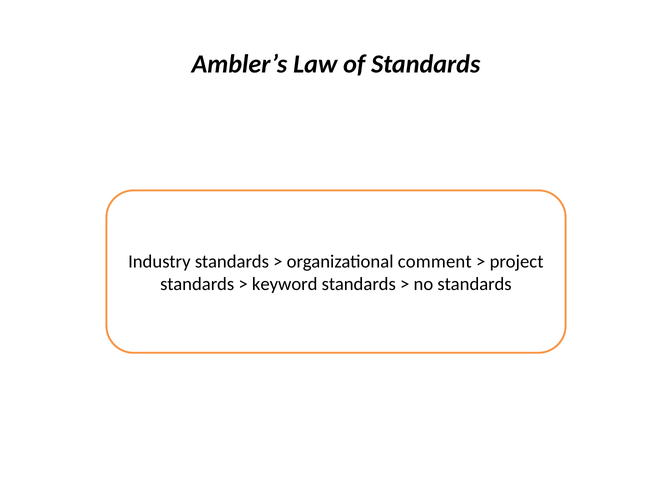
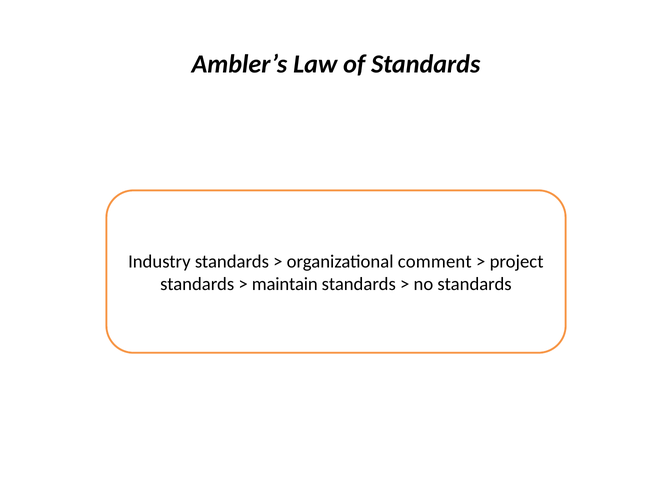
keyword: keyword -> maintain (285, 284)
